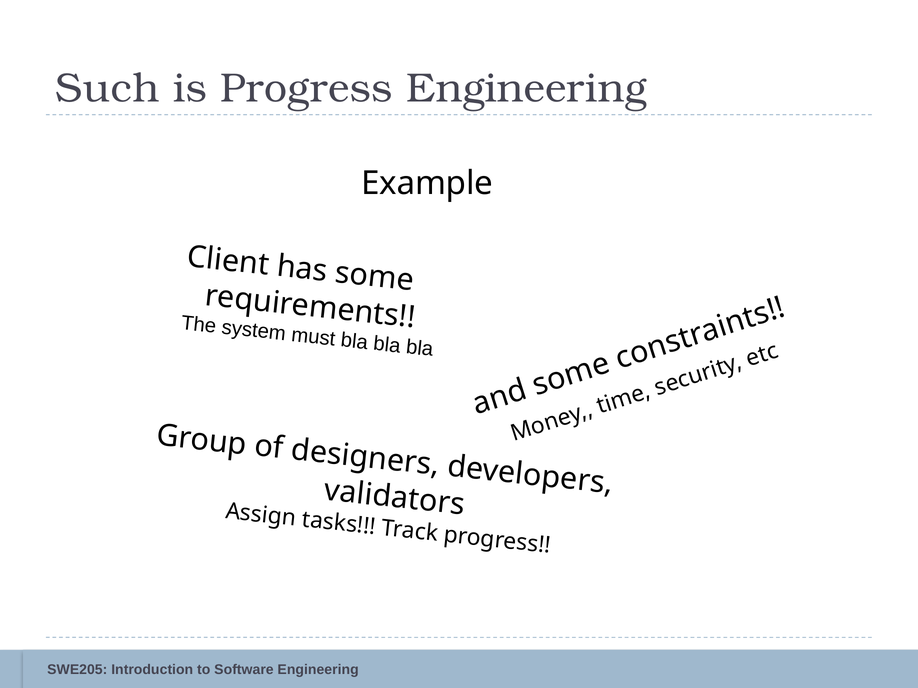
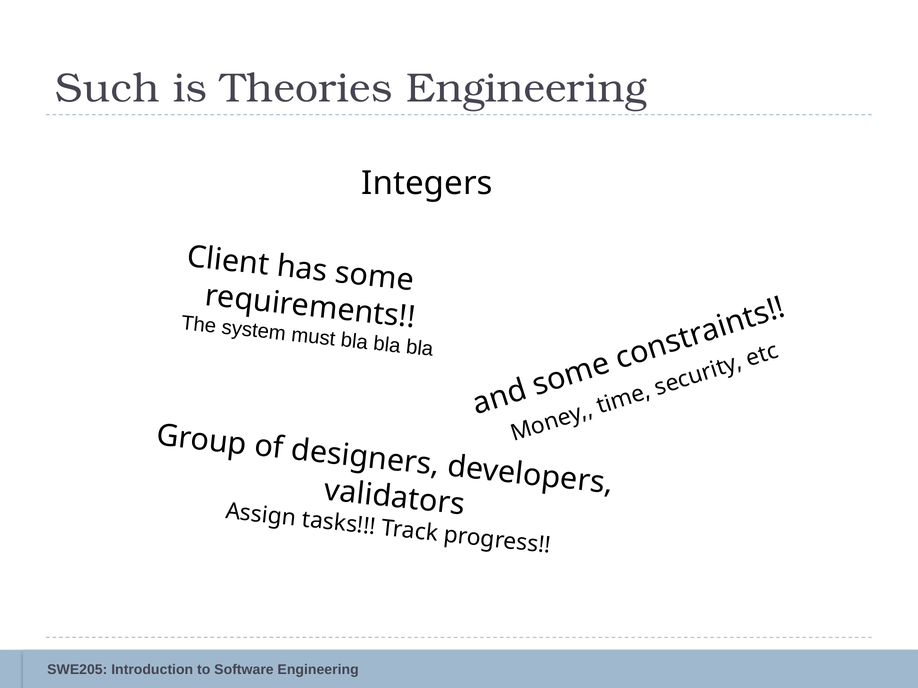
is Progress: Progress -> Theories (306, 88)
Example: Example -> Integers (427, 183)
